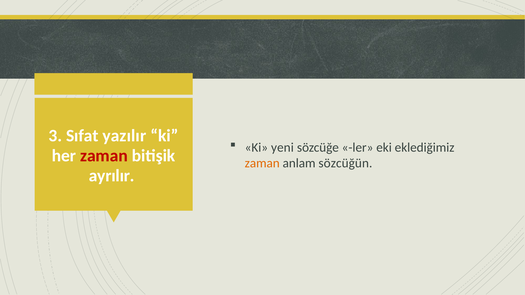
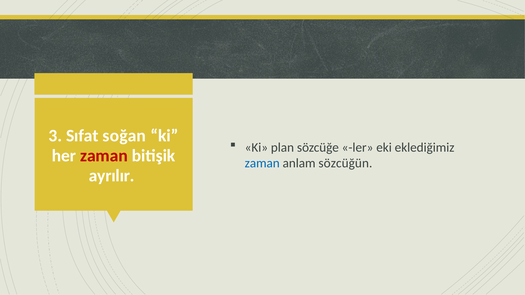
yazılır: yazılır -> soğan (124, 136)
yeni: yeni -> plan (282, 148)
zaman colour: orange -> blue (262, 163)
